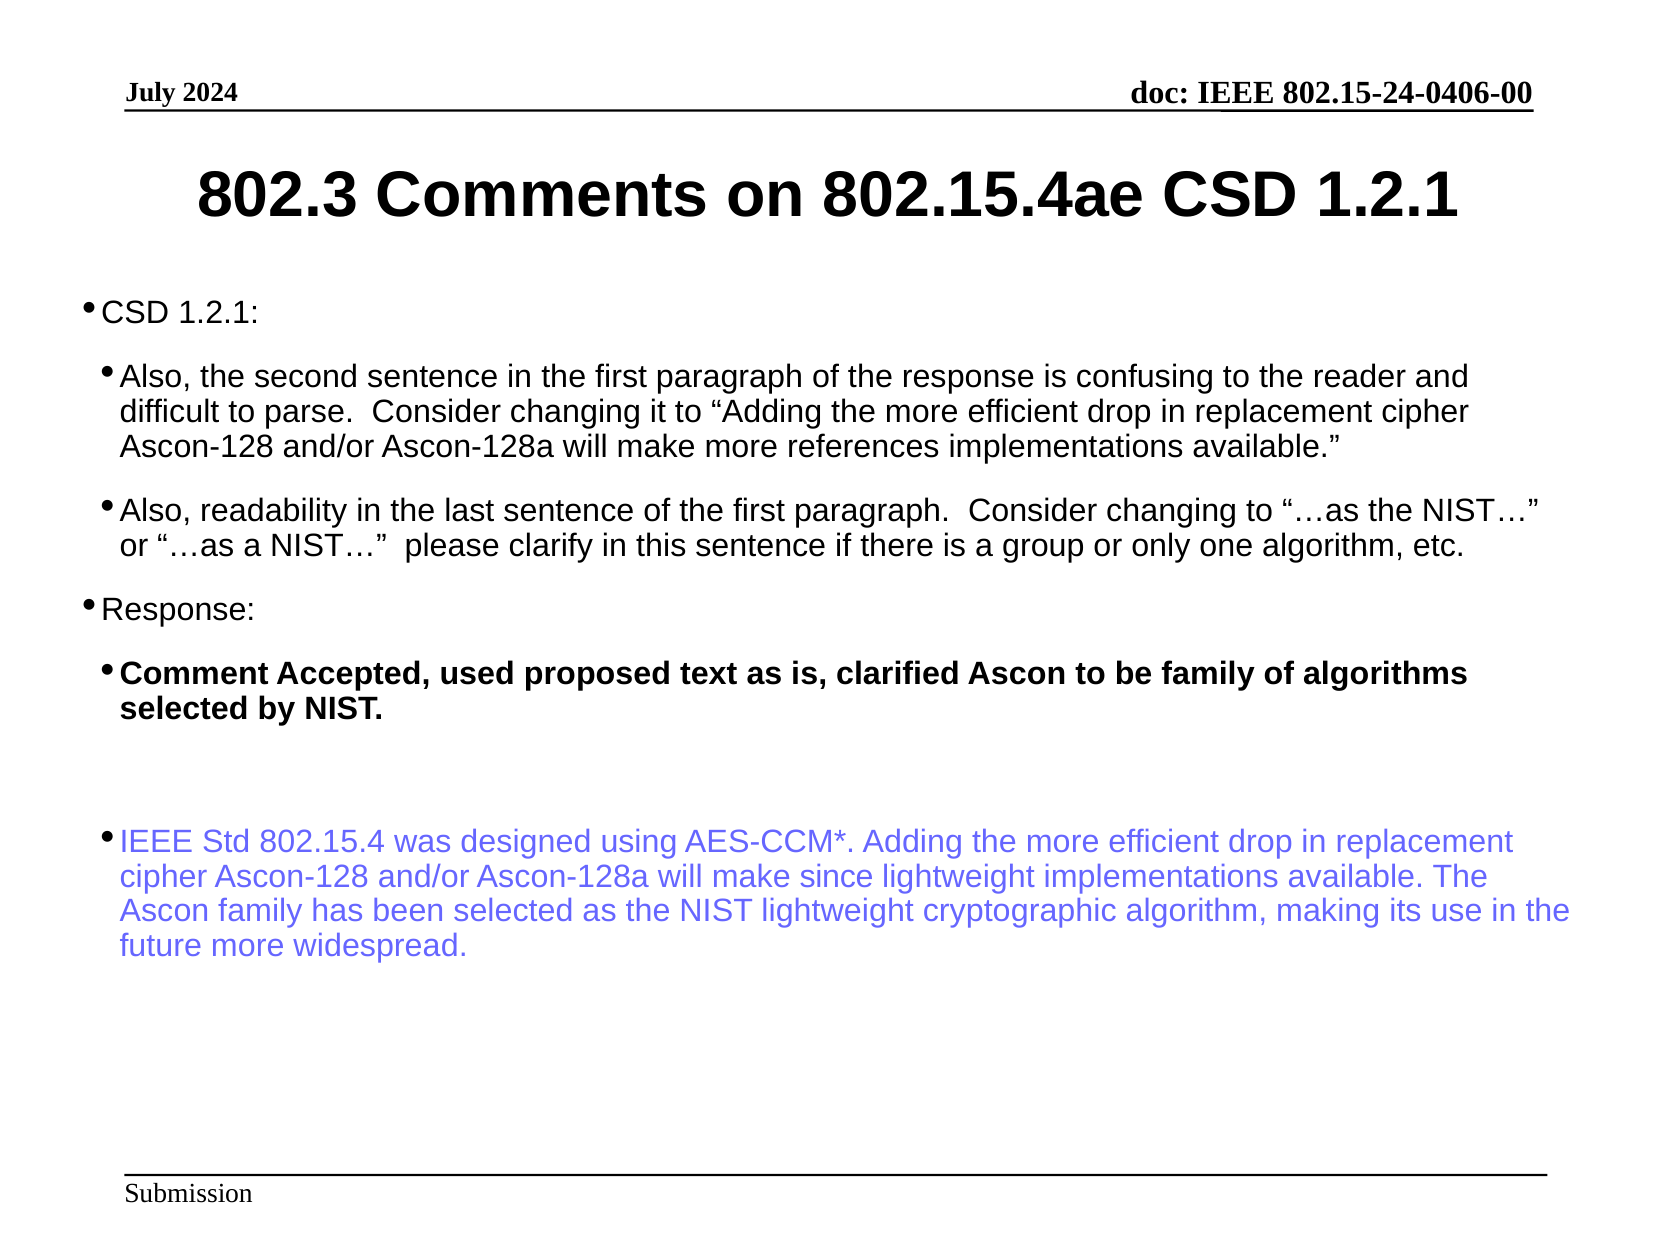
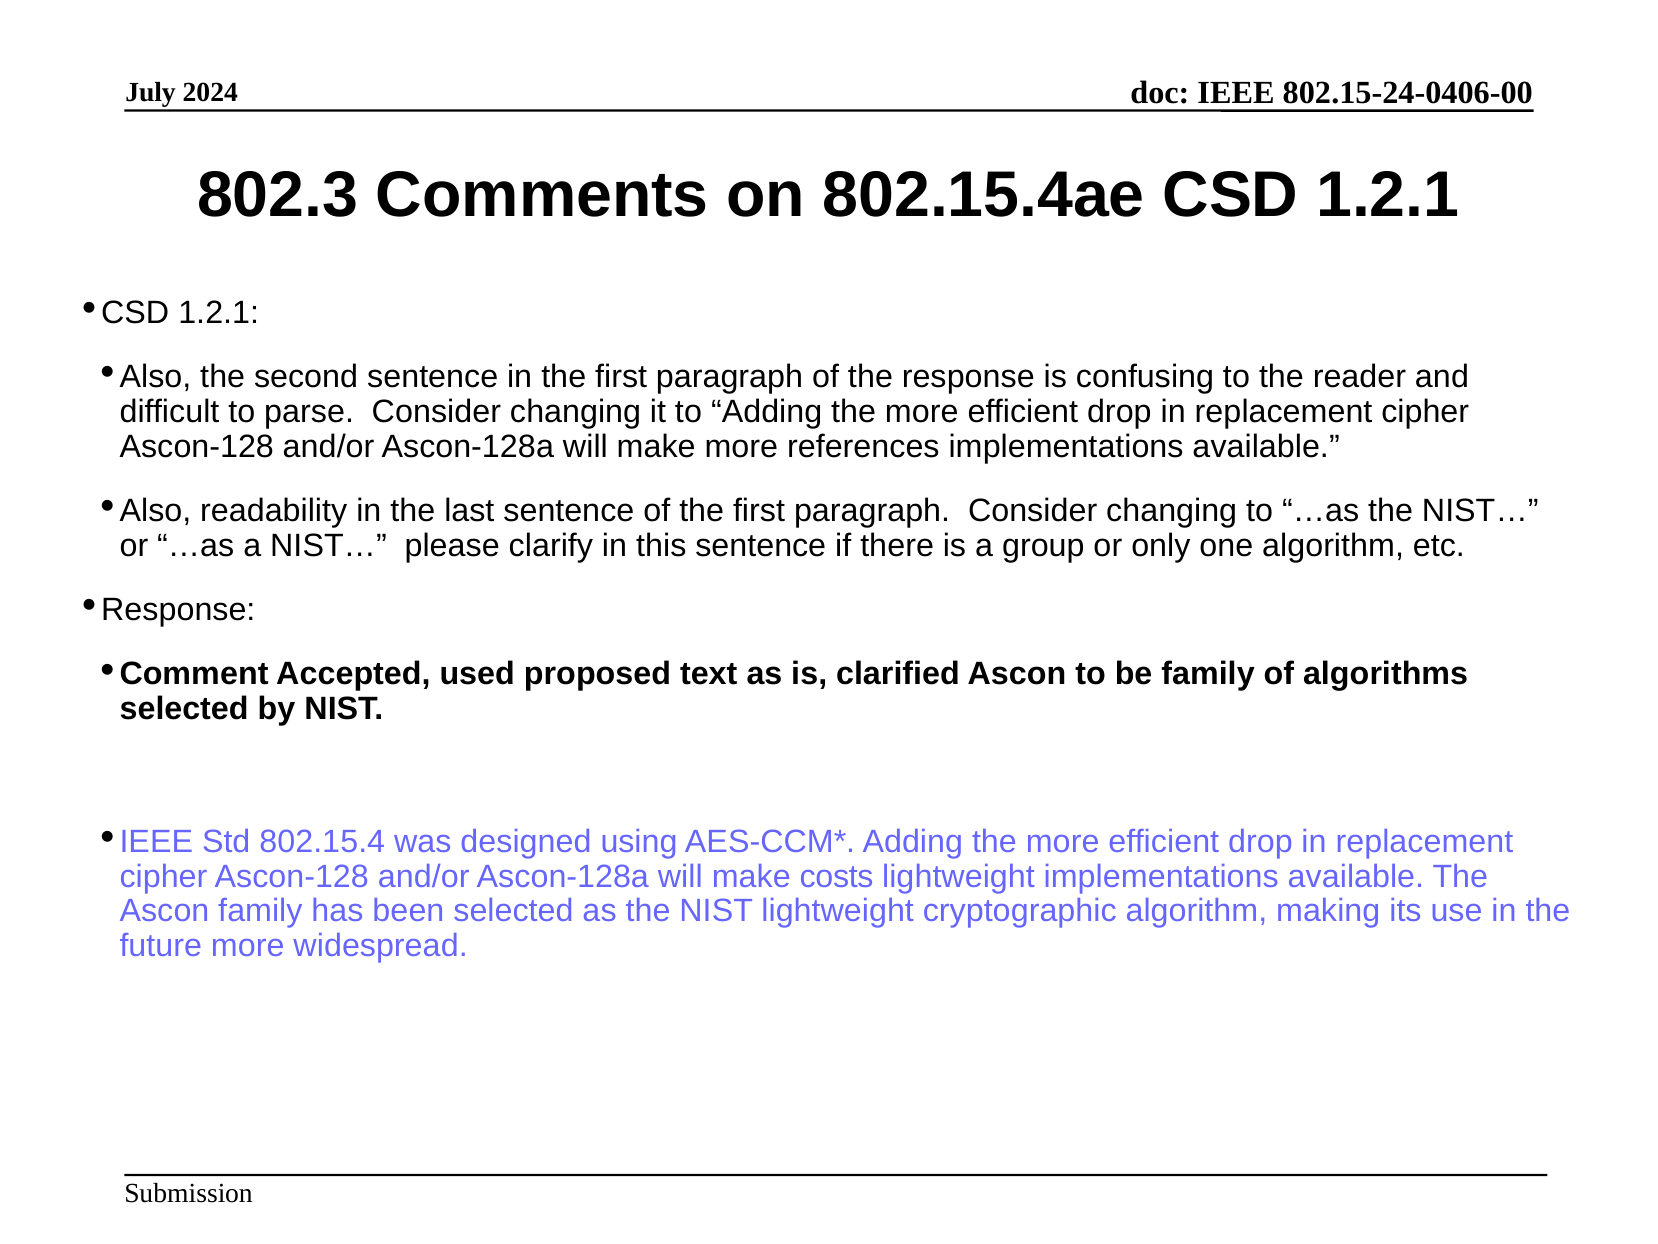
since: since -> costs (837, 876)
